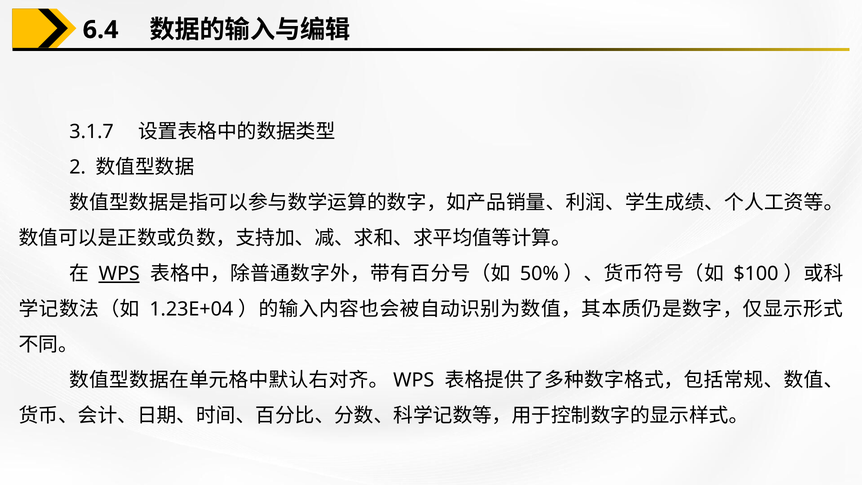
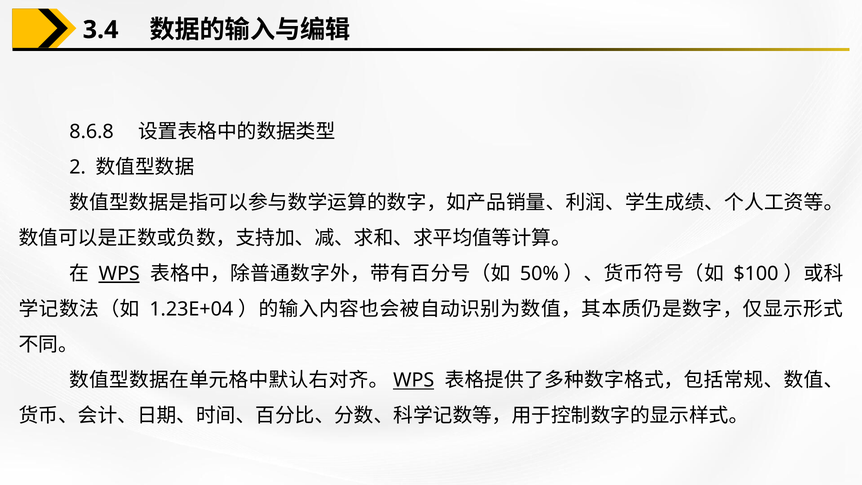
6.4: 6.4 -> 3.4 (101, 30)
3.1.7: 3.1.7 -> 8.6.8 (92, 132)
WPS underline: none -> present (414, 380)
